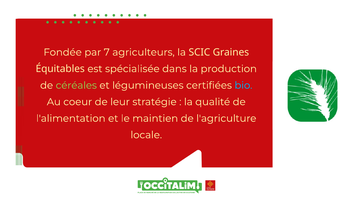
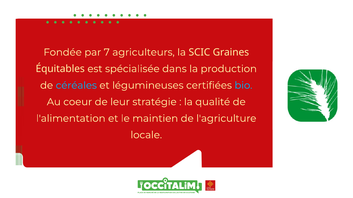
céréales colour: light green -> light blue (76, 86)
